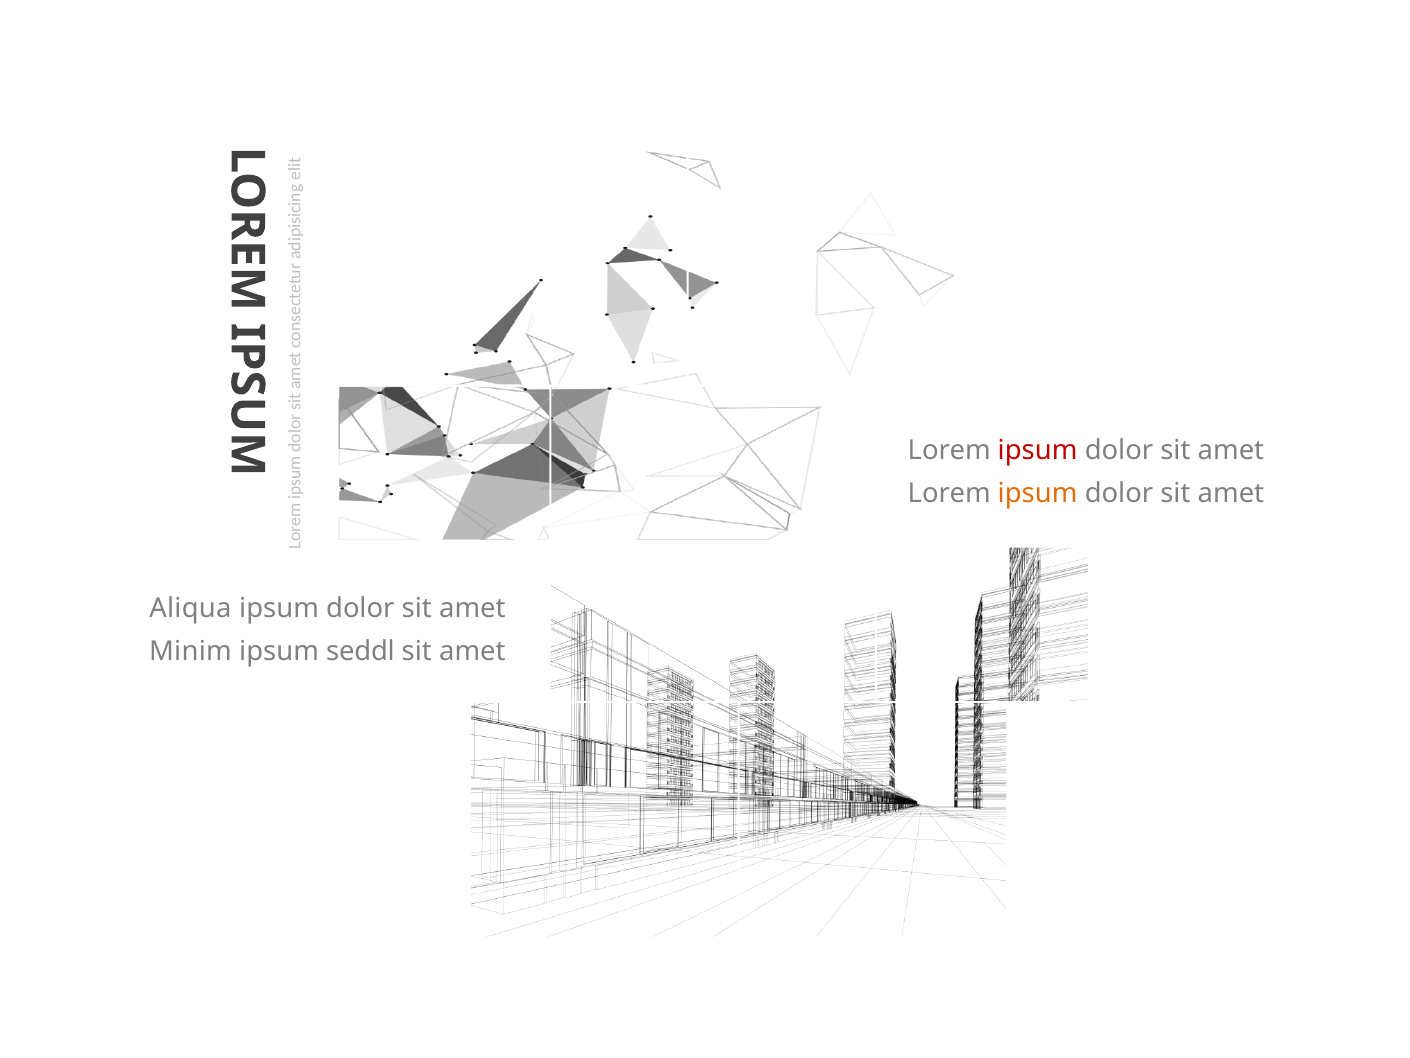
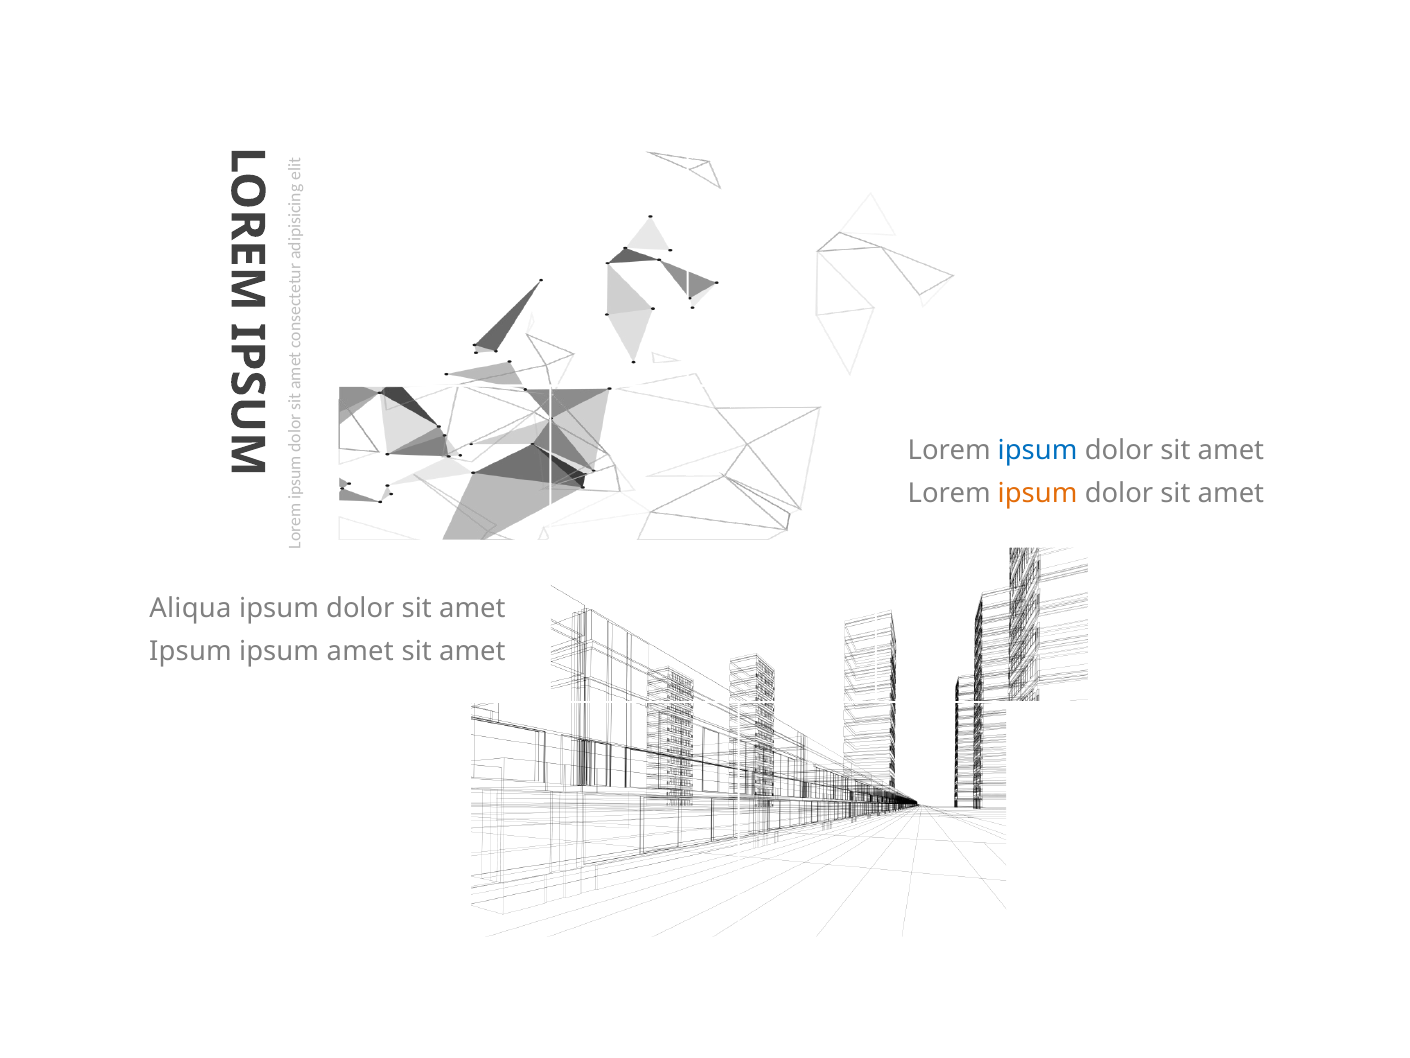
ipsum colour: red -> blue (1038, 450)
Minim: Minim -> Ipsum (190, 651)
ipsum seddl: seddl -> amet (360, 651)
